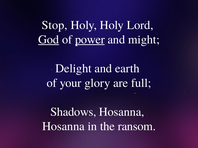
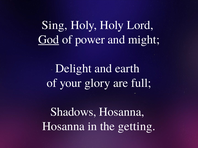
Stop: Stop -> Sing (55, 25)
power underline: present -> none (90, 40)
ransom: ransom -> getting (137, 127)
